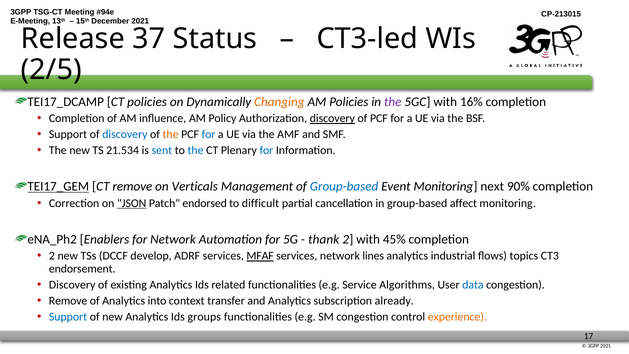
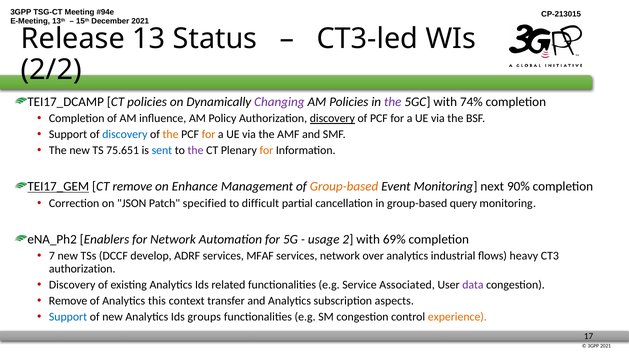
37: 37 -> 13 (149, 39)
2/5: 2/5 -> 2/2 (51, 70)
Changing colour: orange -> purple (279, 102)
16%: 16% -> 74% (471, 102)
for colour: blue -> orange (209, 134)
21.534: 21.534 -> 75.651 (123, 150)
the colour: blue -> purple (196, 150)
for colour: blue -> orange (266, 150)
Verticals: Verticals -> Enhance (195, 186)
Group-based colour: blue -> orange (344, 186)
JSON underline: present -> none (132, 203)
endorsed: endorsed -> specified (205, 203)
affect: affect -> query (463, 203)
thank: thank -> usage (324, 239)
45%: 45% -> 69% (394, 239)
2: 2 -> 7 (52, 256)
MFAF underline: present -> none (260, 256)
lines: lines -> over (373, 256)
topics: topics -> heavy (524, 256)
endorsement: endorsement -> authorization (82, 269)
Algorithms: Algorithms -> Associated (407, 285)
data colour: blue -> purple (473, 285)
into: into -> this (157, 301)
already: already -> aspects (394, 301)
